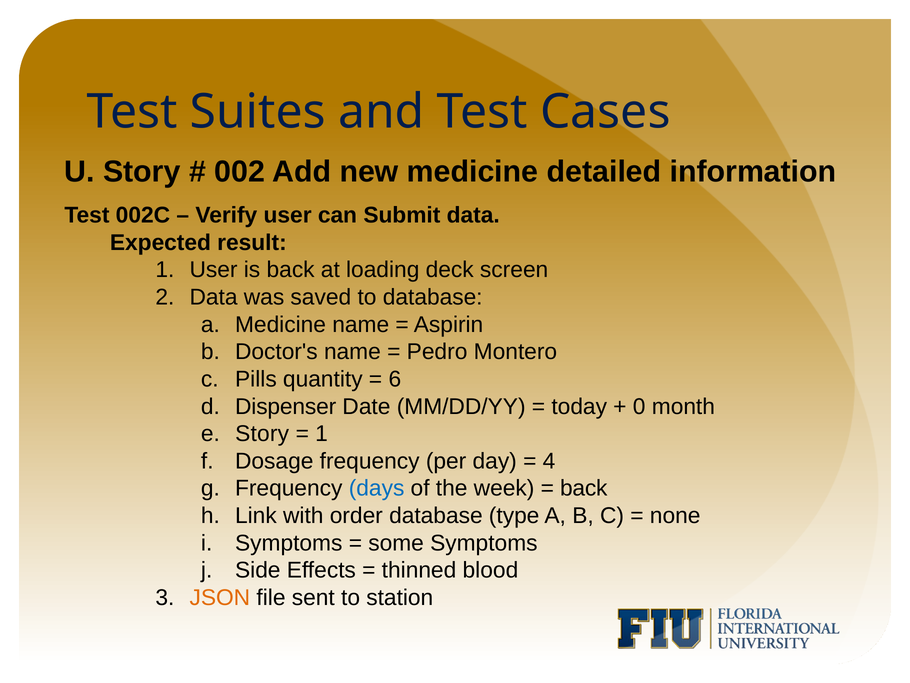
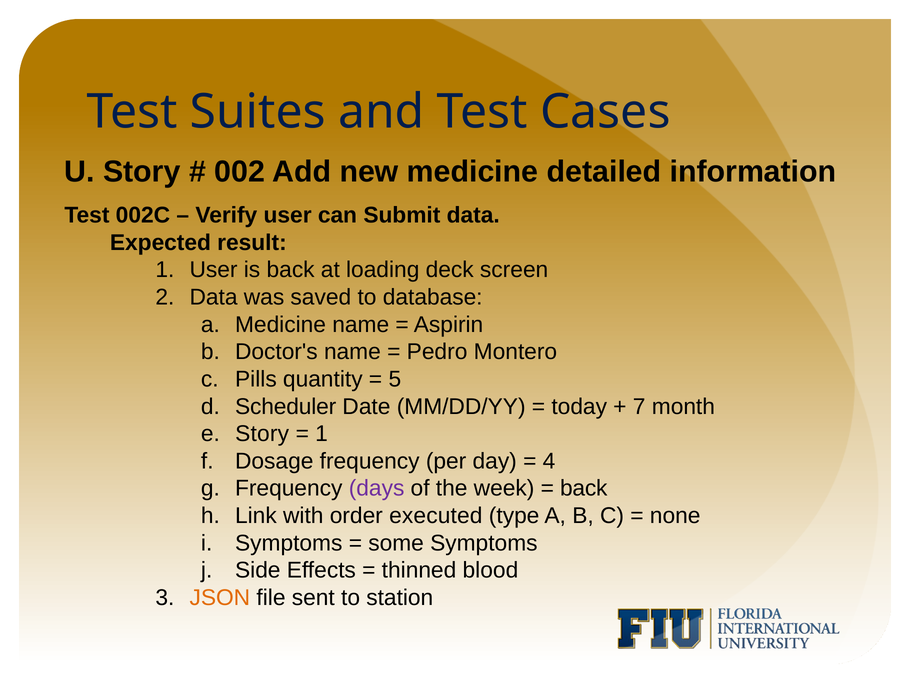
6: 6 -> 5 (395, 379)
Dispenser: Dispenser -> Scheduler (286, 406)
0: 0 -> 7 (639, 406)
days colour: blue -> purple (377, 488)
order database: database -> executed (436, 515)
